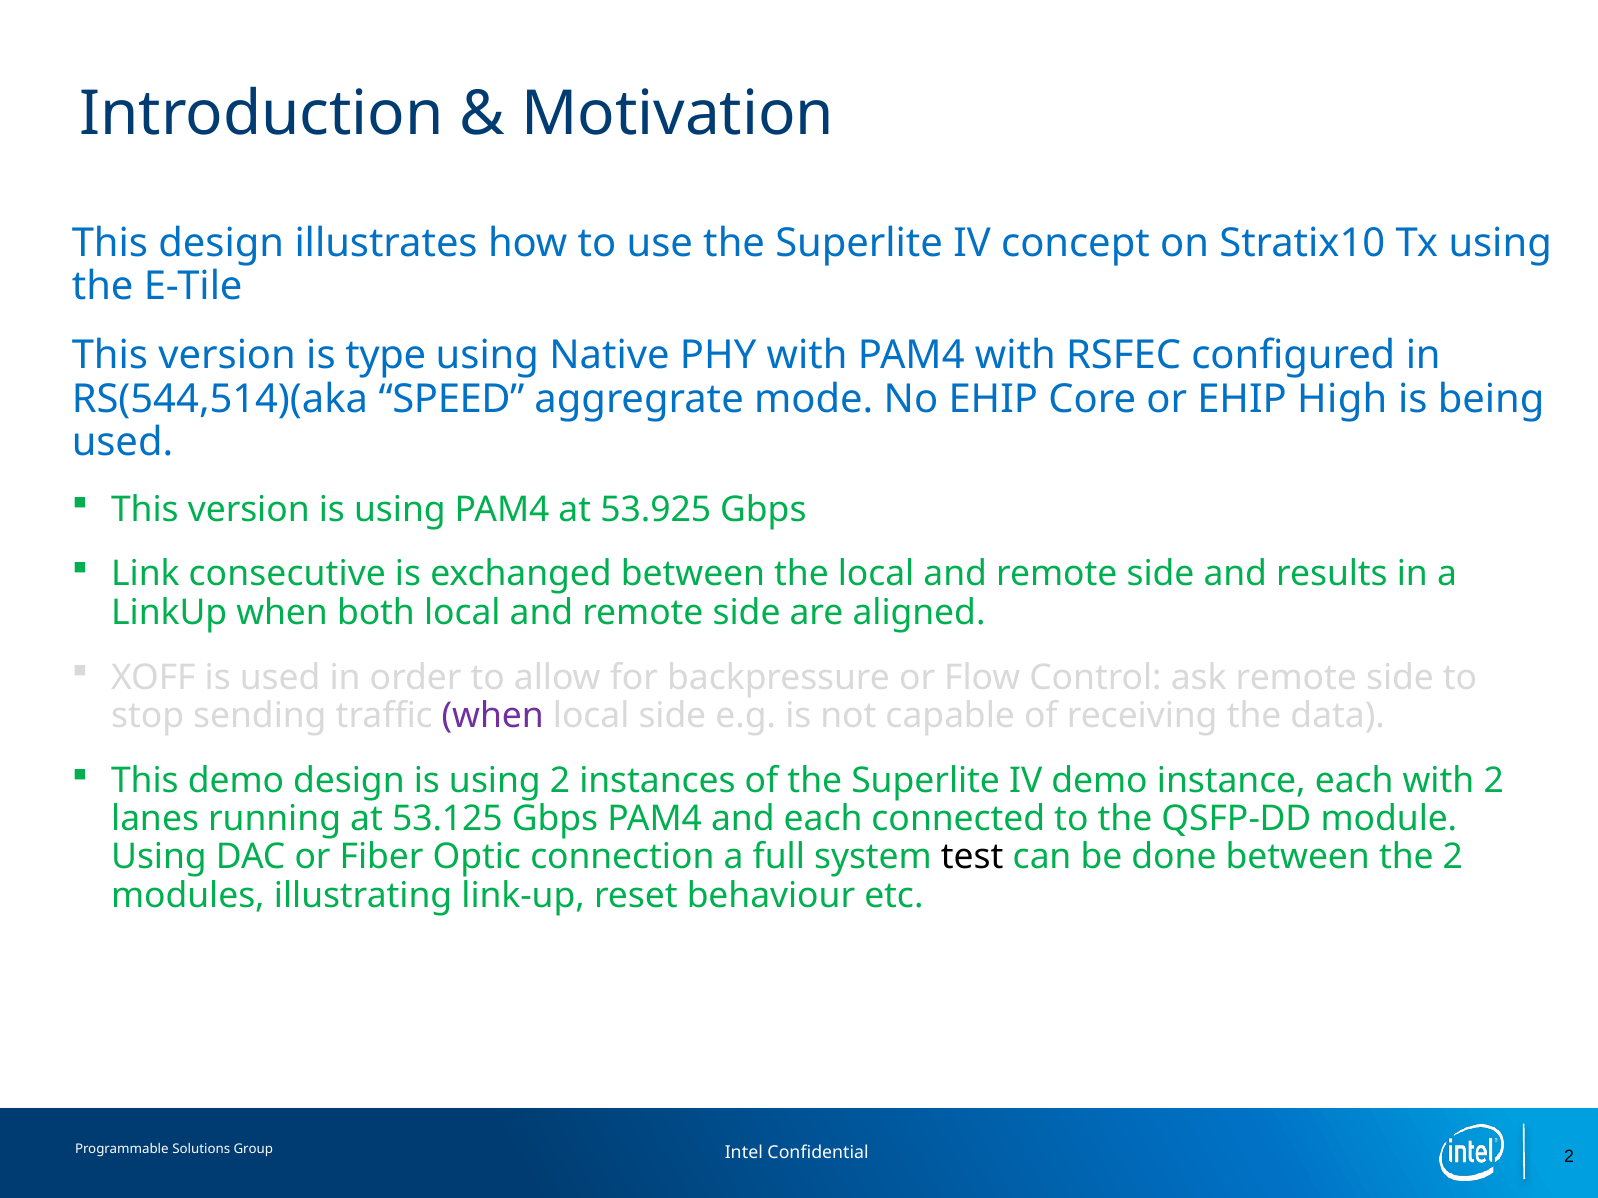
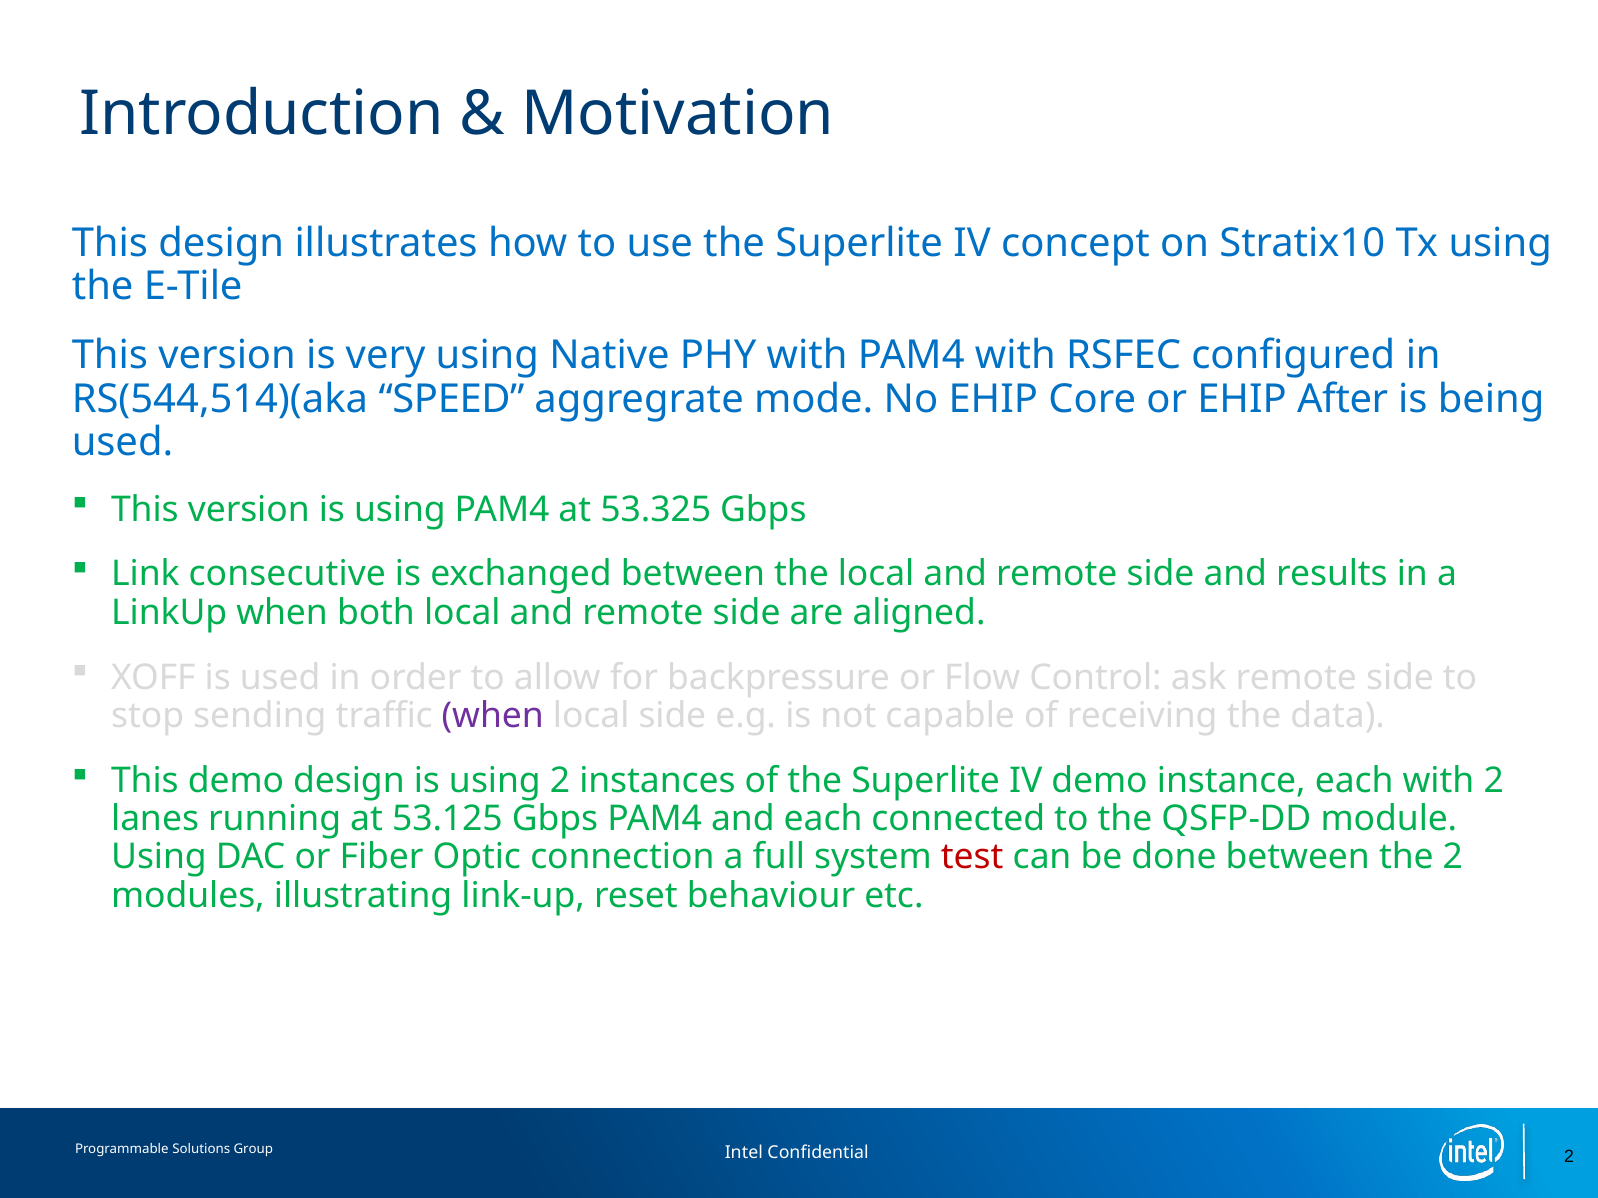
type: type -> very (386, 356)
High: High -> After (1343, 399)
53.925: 53.925 -> 53.325 (656, 510)
test colour: black -> red (972, 858)
